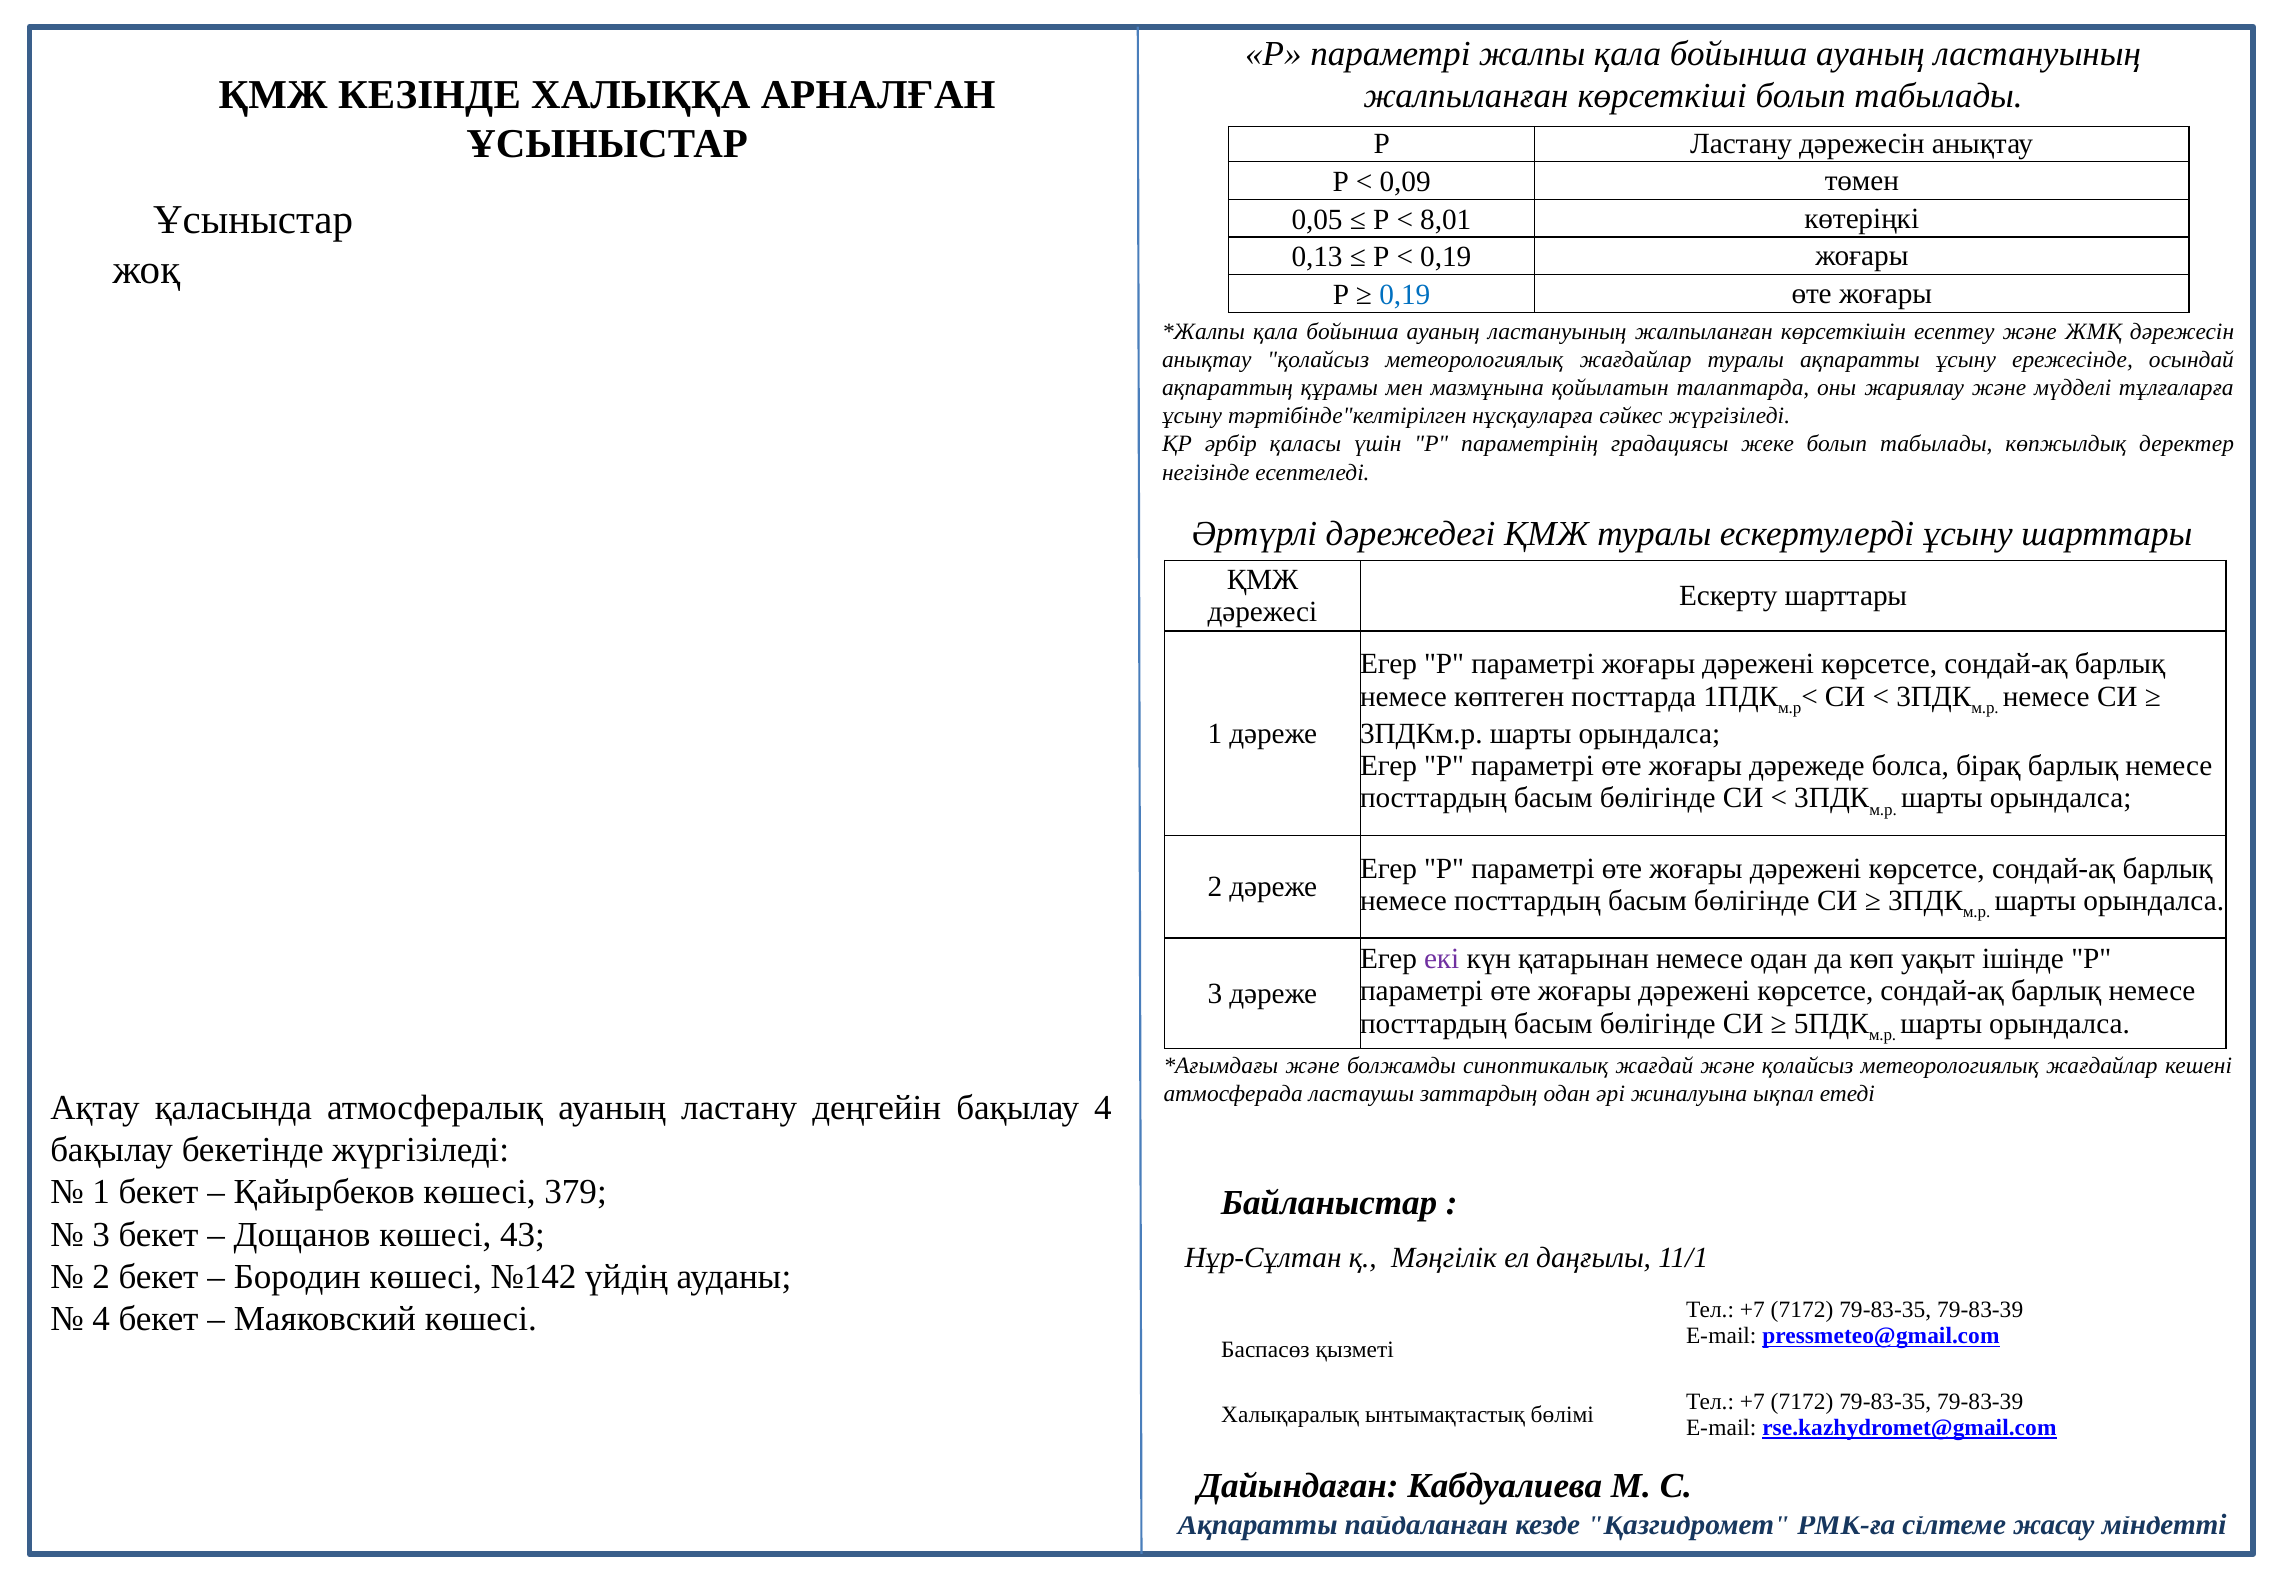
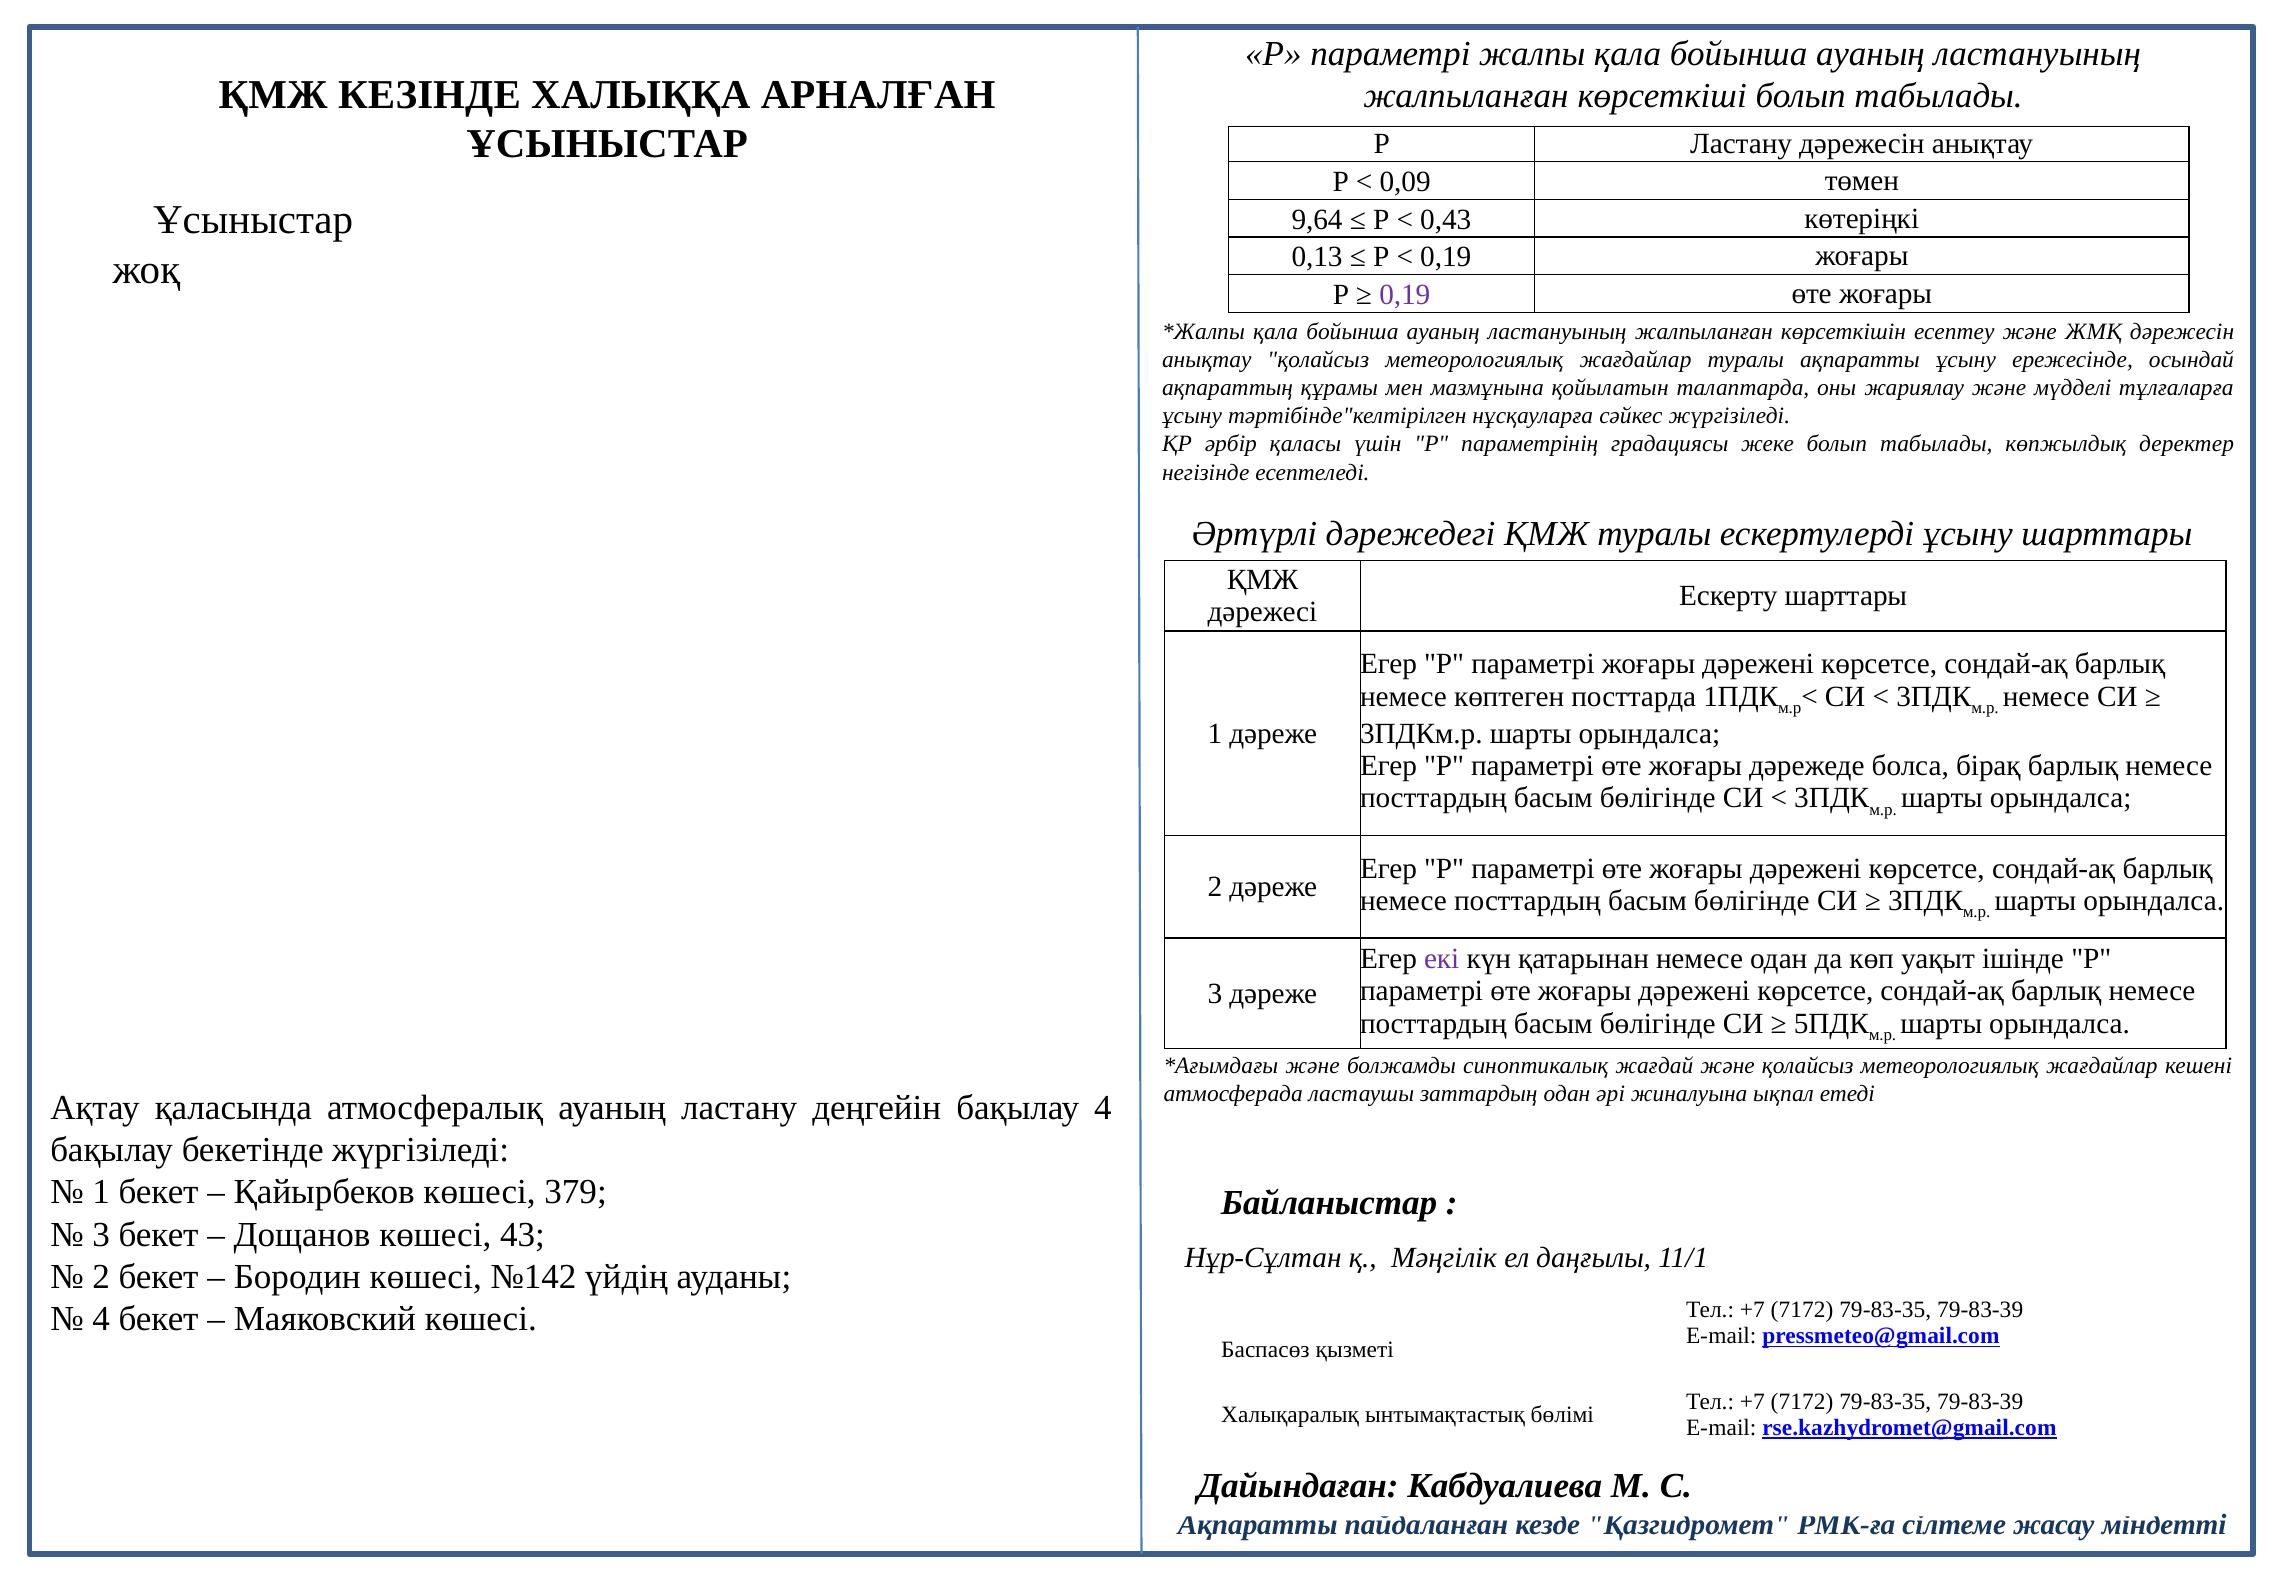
0,05: 0,05 -> 9,64 (1317, 219)
8,01: 8,01 -> 0,43 (1446, 219)
0,19 colour: blue -> purple (1405, 295)
